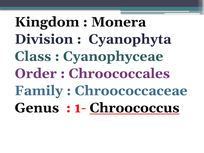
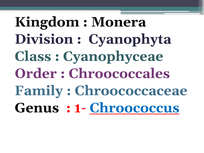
Chroococcus colour: black -> blue (135, 108)
